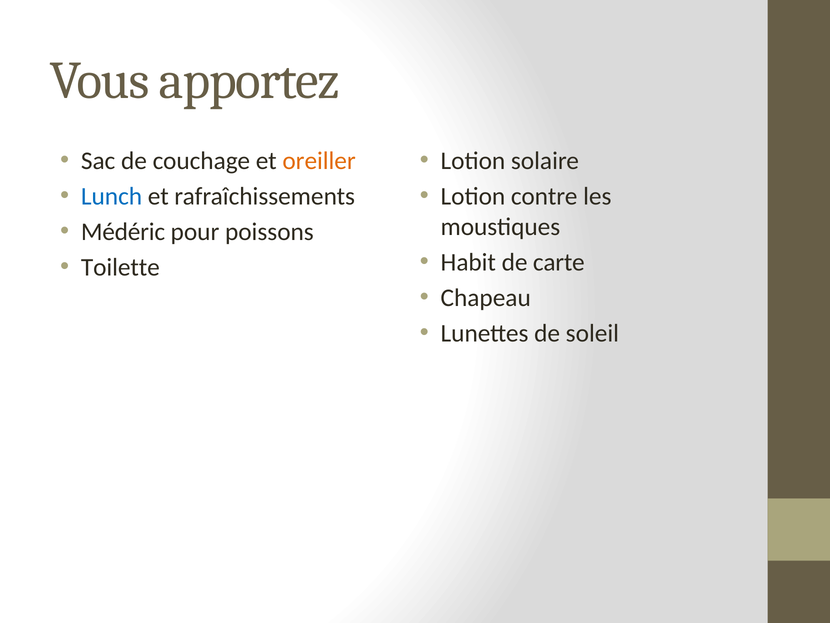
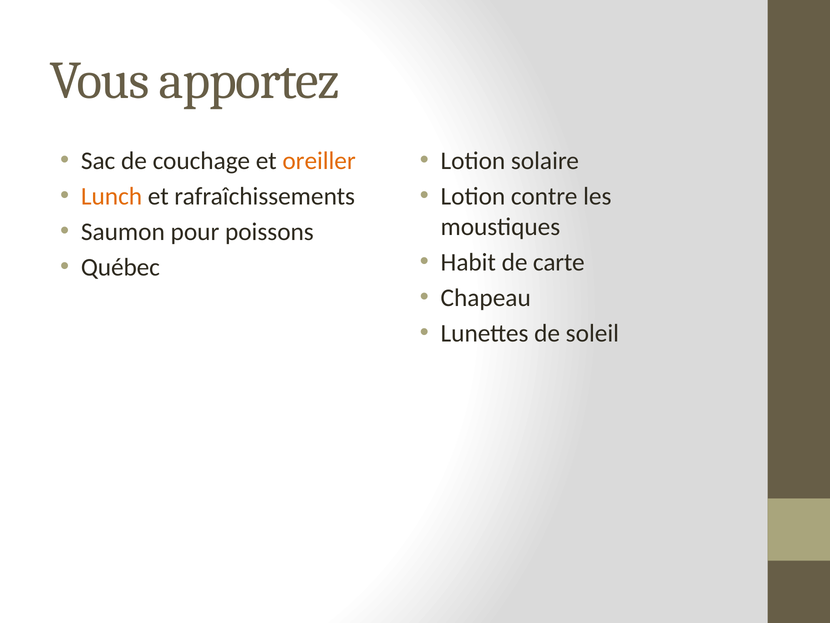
Lunch colour: blue -> orange (112, 196)
Médéric: Médéric -> Saumon (123, 232)
Toilette: Toilette -> Québec (120, 267)
